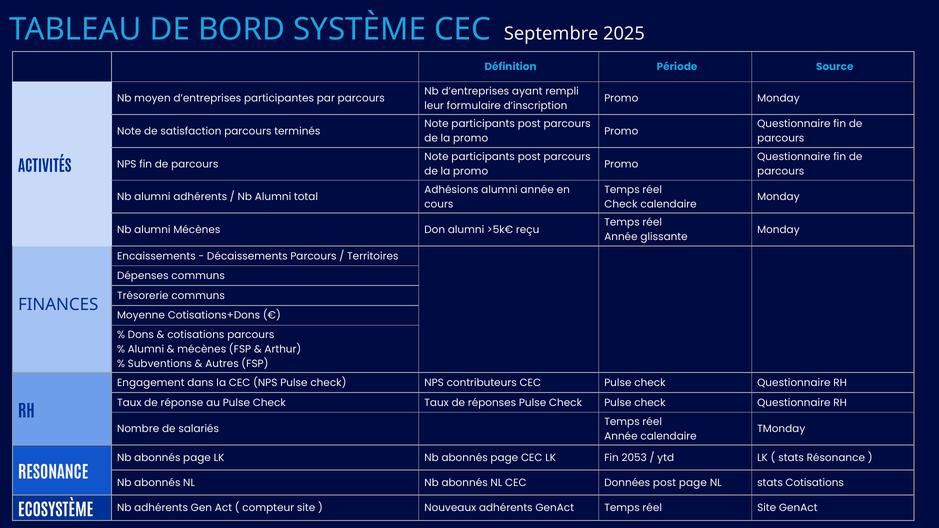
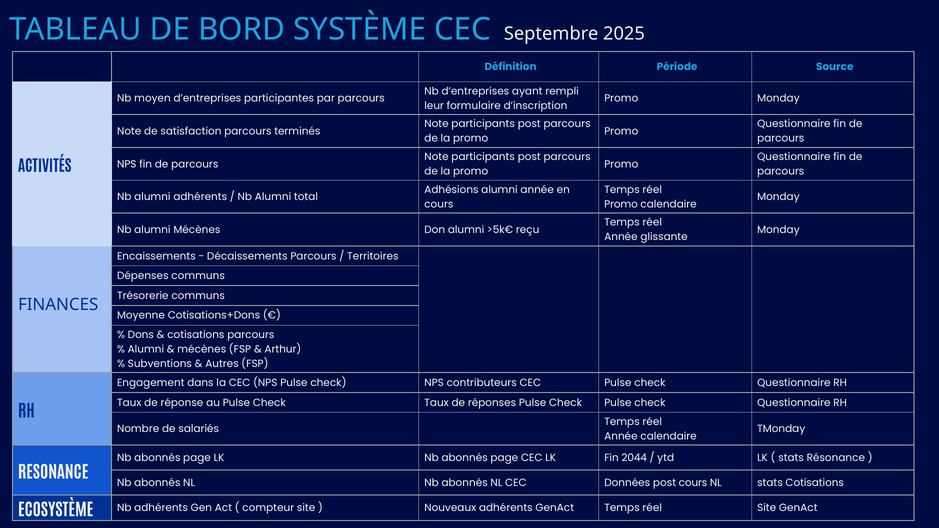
Check: Check -> Promo (621, 204)
2053: 2053 -> 2044 (634, 458)
post page: page -> cours (693, 483)
